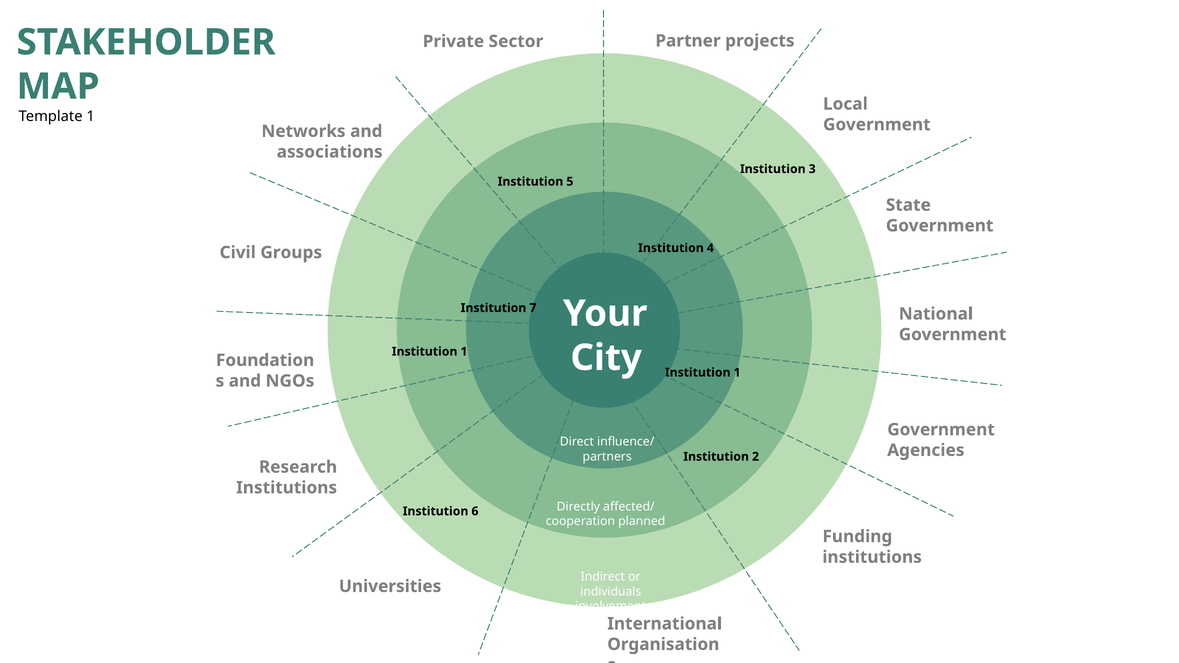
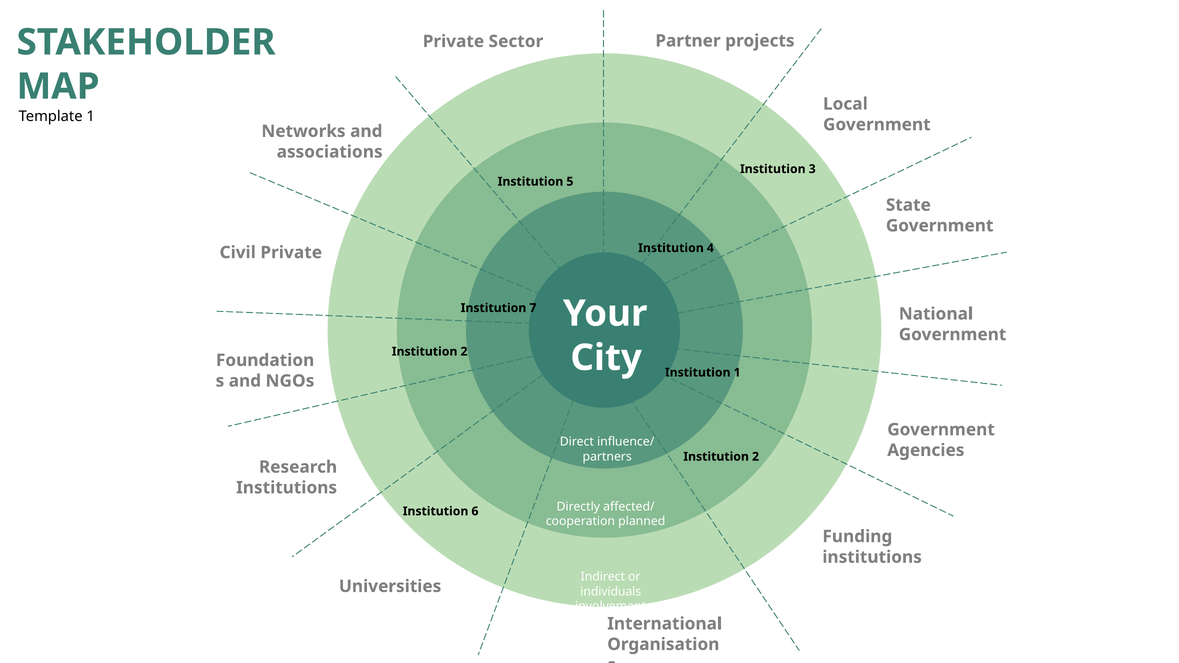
Civil Groups: Groups -> Private (291, 253)
1: 1 -> 2 (464, 352)
